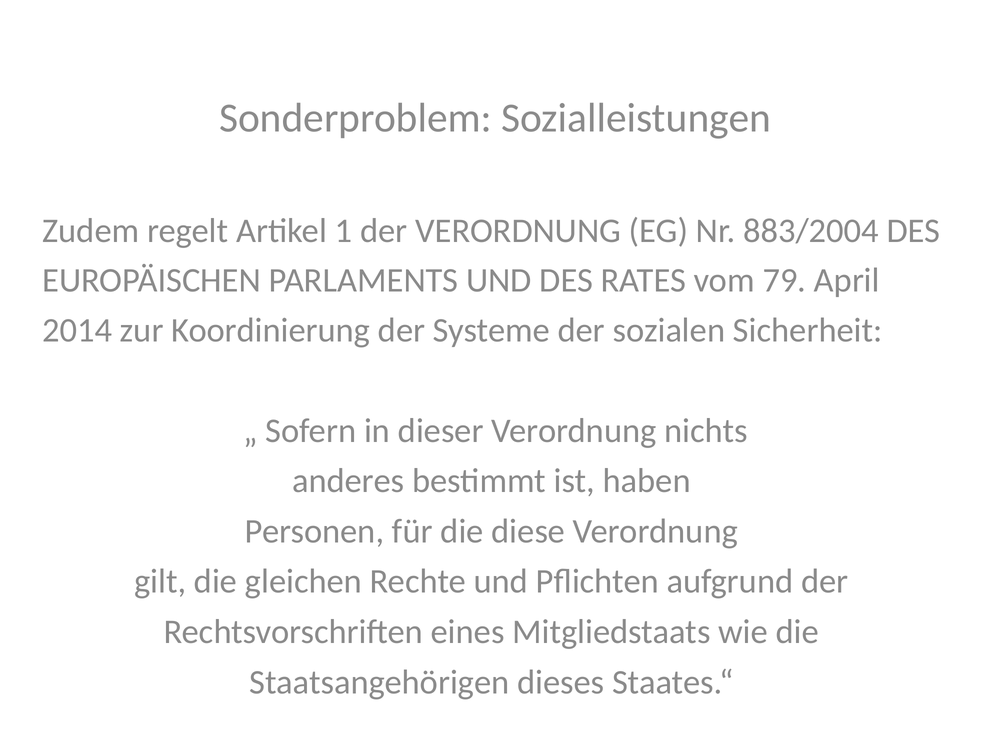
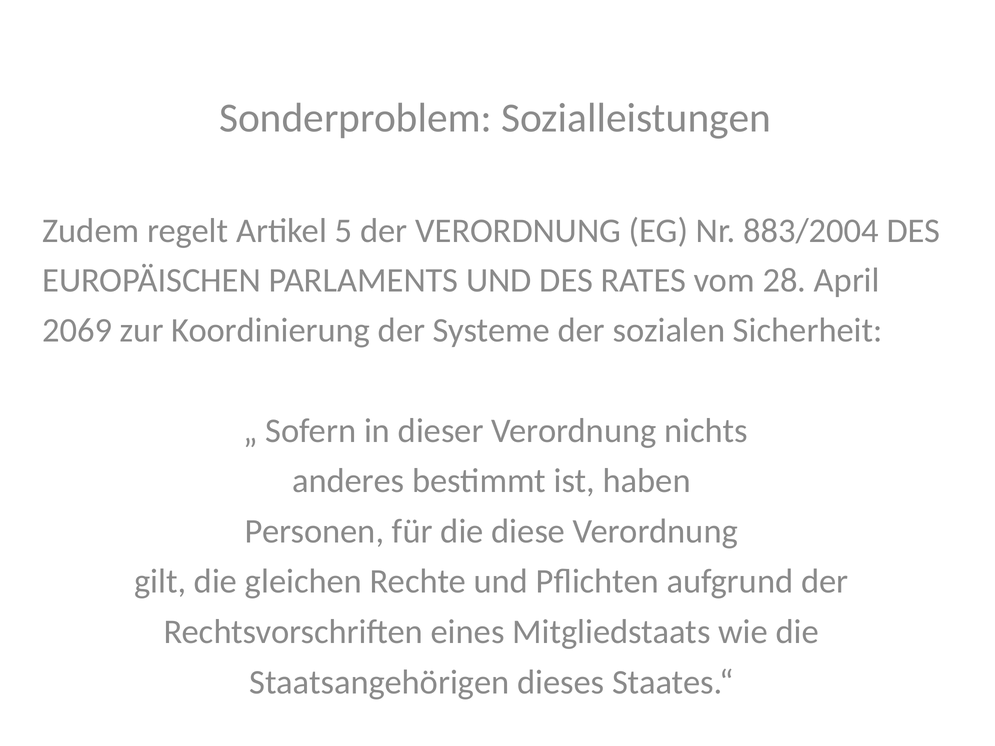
1: 1 -> 5 (344, 231)
79: 79 -> 28 (784, 281)
2014: 2014 -> 2069 (77, 330)
